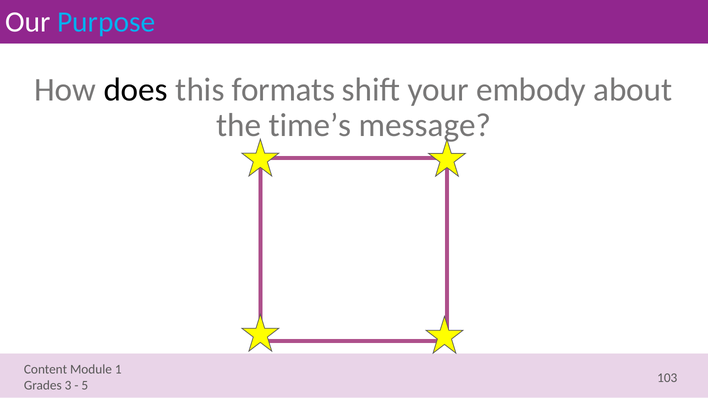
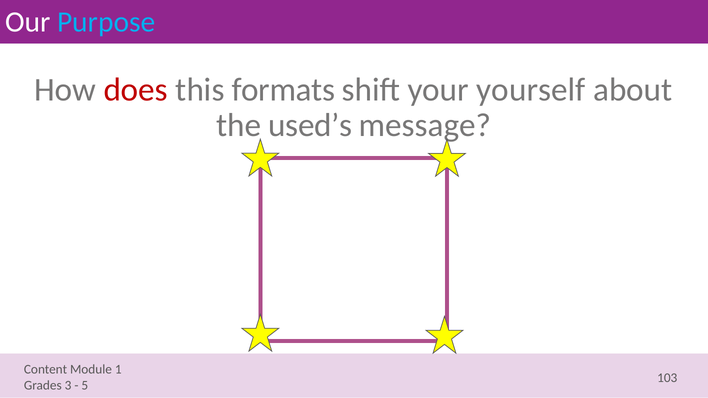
does colour: black -> red (136, 90)
embody: embody -> yourself (531, 90)
time’s: time’s -> used’s (310, 126)
